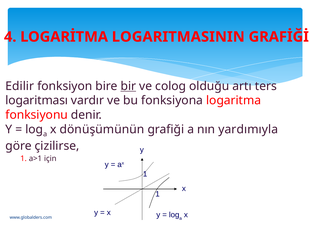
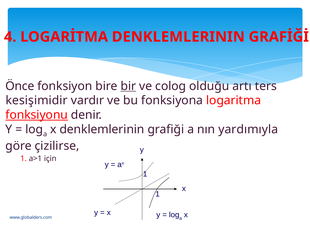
LOGARİTMA LOGARITMASININ: LOGARITMASININ -> DENKLEMLERININ (178, 37)
Edilir: Edilir -> Önce (20, 86)
logaritması: logaritması -> kesişimidir (37, 101)
fonksiyonu underline: none -> present (37, 115)
x dönüşümünün: dönüşümünün -> denklemlerinin (102, 130)
